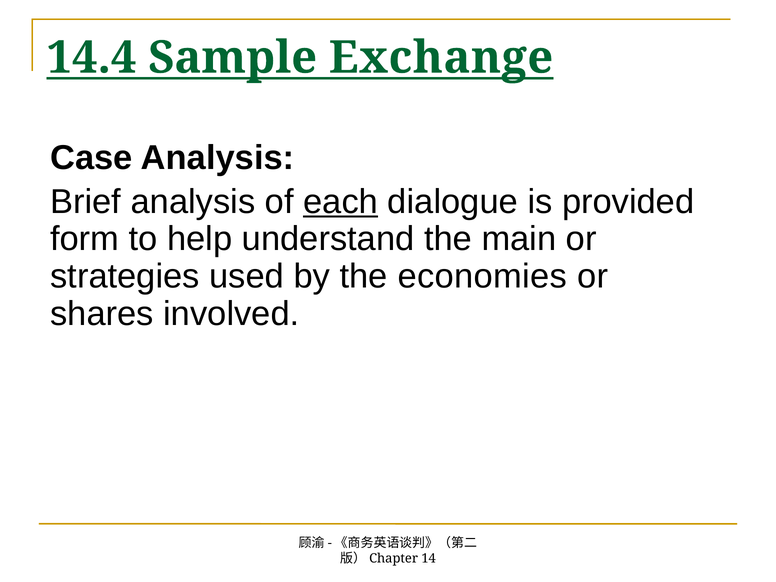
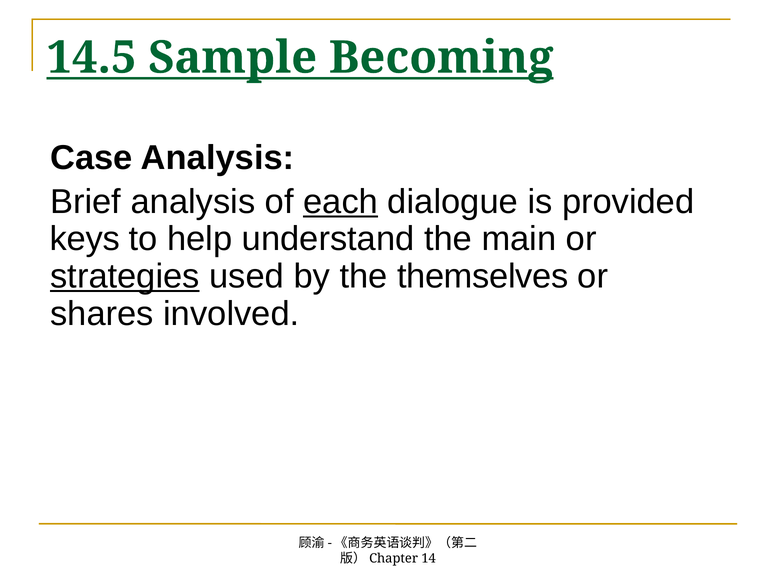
14.4: 14.4 -> 14.5 (91, 58)
Exchange: Exchange -> Becoming (441, 58)
form: form -> keys (85, 239)
strategies underline: none -> present (125, 276)
economies: economies -> themselves (483, 276)
